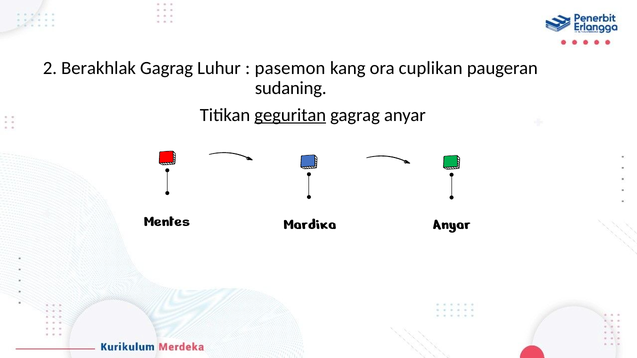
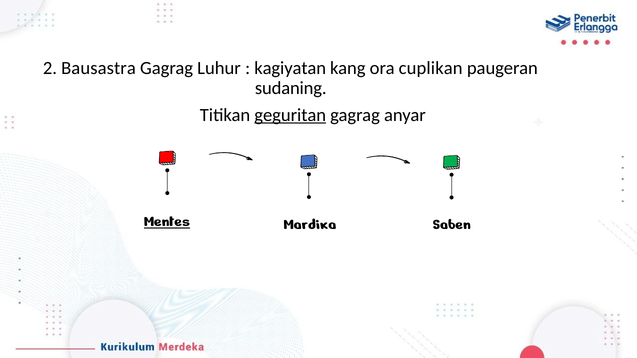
Berakhlak: Berakhlak -> Bausastra (98, 68)
pasemon: pasemon -> kagiyatan (290, 68)
Mentes underline: none -> present (167, 221)
Mardika Anyar: Anyar -> Saben (452, 224)
